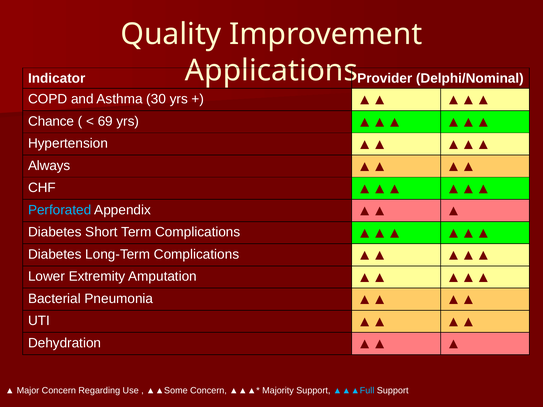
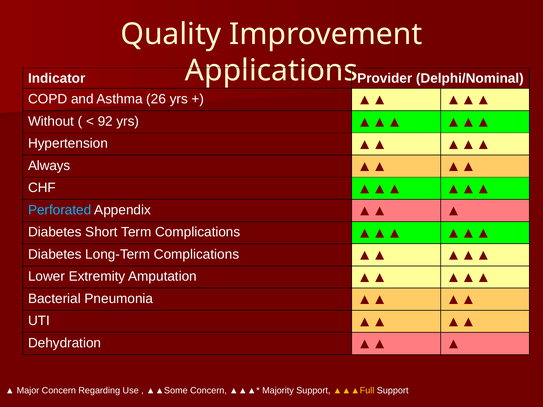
30: 30 -> 26 (156, 99)
Chance: Chance -> Without (51, 121)
69: 69 -> 92 (105, 121)
▲▲▲Full colour: light blue -> yellow (354, 391)
